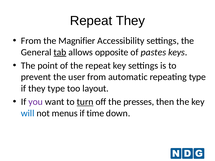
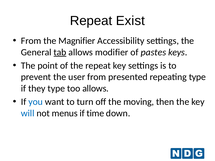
Repeat They: They -> Exist (130, 21)
opposite: opposite -> modifier (112, 52)
automatic: automatic -> presented (128, 77)
too layout: layout -> allows (96, 89)
you colour: purple -> blue (36, 102)
turn underline: present -> none (85, 102)
presses: presses -> moving (139, 102)
